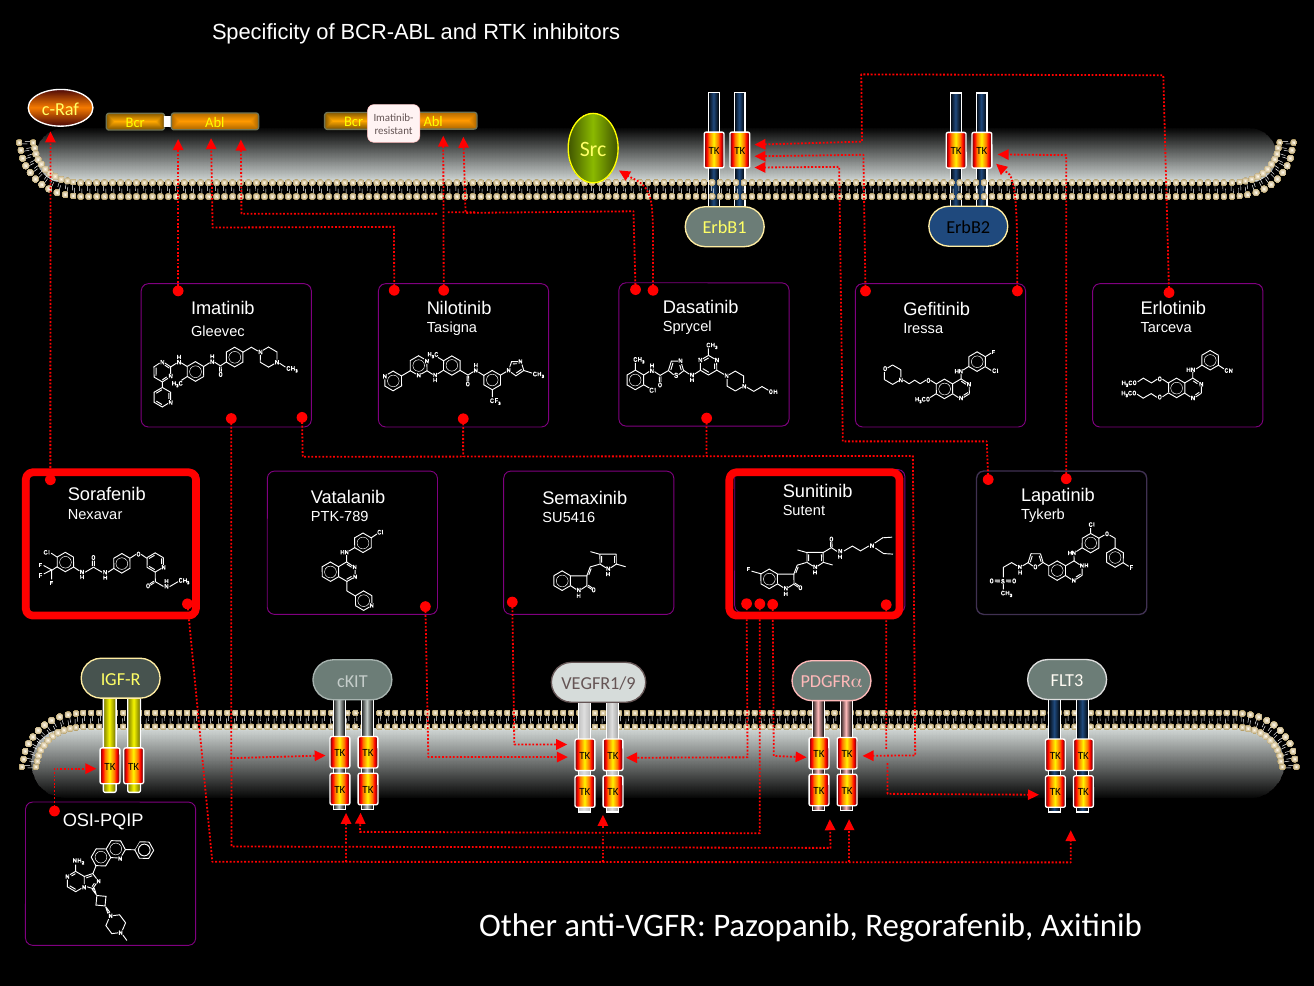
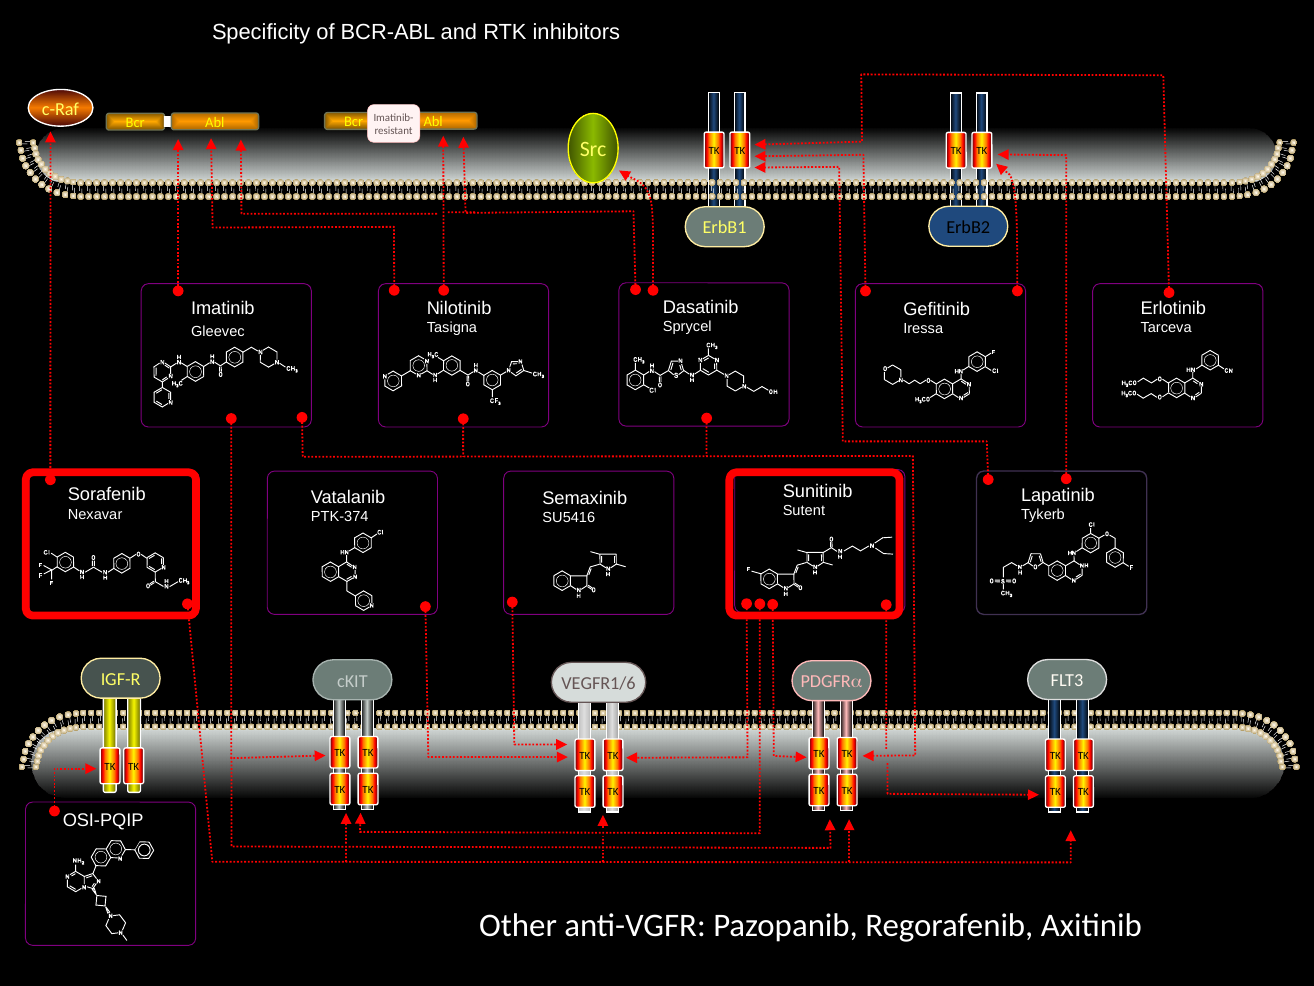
PTK-789: PTK-789 -> PTK-374 (340, 516)
VEGFR1/9: VEGFR1/9 -> VEGFR1/6 (599, 683)
